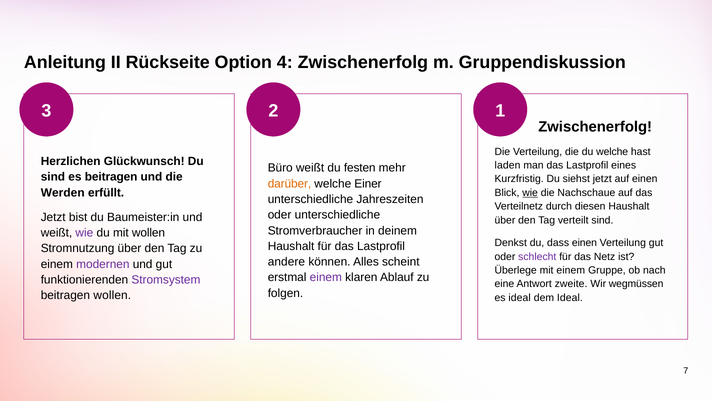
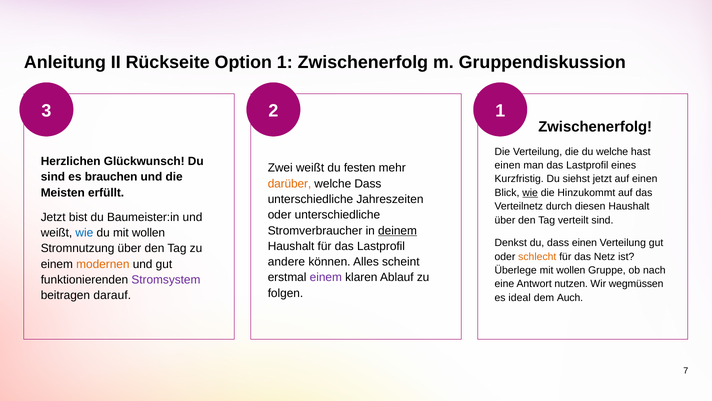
Option 4: 4 -> 1 (285, 62)
laden: laden -> einen (508, 165)
Büro: Büro -> Zwei (280, 168)
es beitragen: beitragen -> brauchen (111, 177)
welche Einer: Einer -> Dass (368, 183)
Werden: Werden -> Meisten (63, 192)
Nachschaue: Nachschaue -> Hinzukommt (586, 193)
deinem underline: none -> present (398, 230)
wie colour: purple -> blue (84, 233)
schlecht colour: purple -> orange (537, 256)
modernen colour: purple -> orange (103, 264)
Überlege mit einem: einem -> wollen (571, 270)
zweite: zweite -> nutzen (571, 284)
beitragen wollen: wollen -> darauf (112, 295)
dem Ideal: Ideal -> Auch (570, 297)
